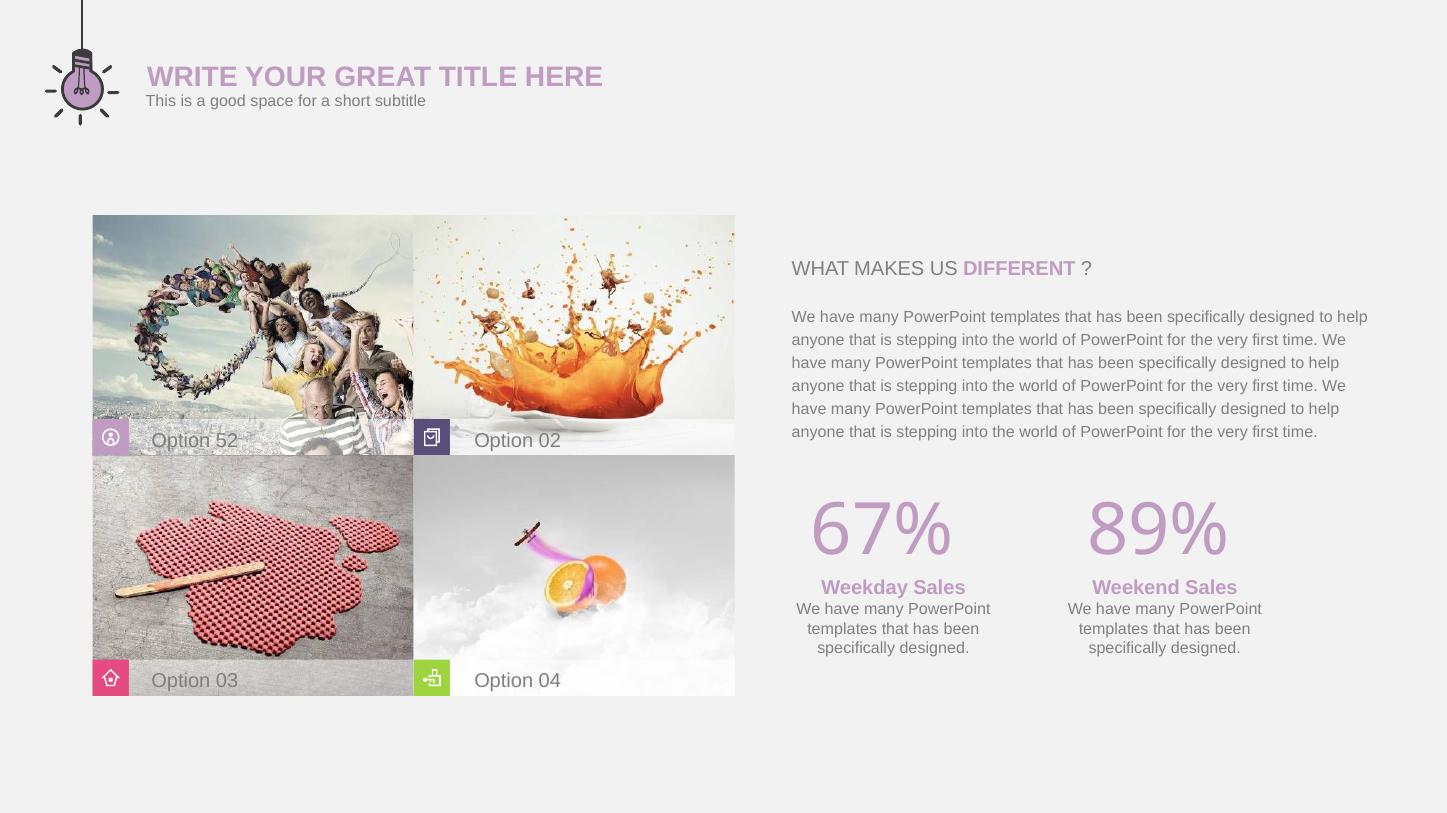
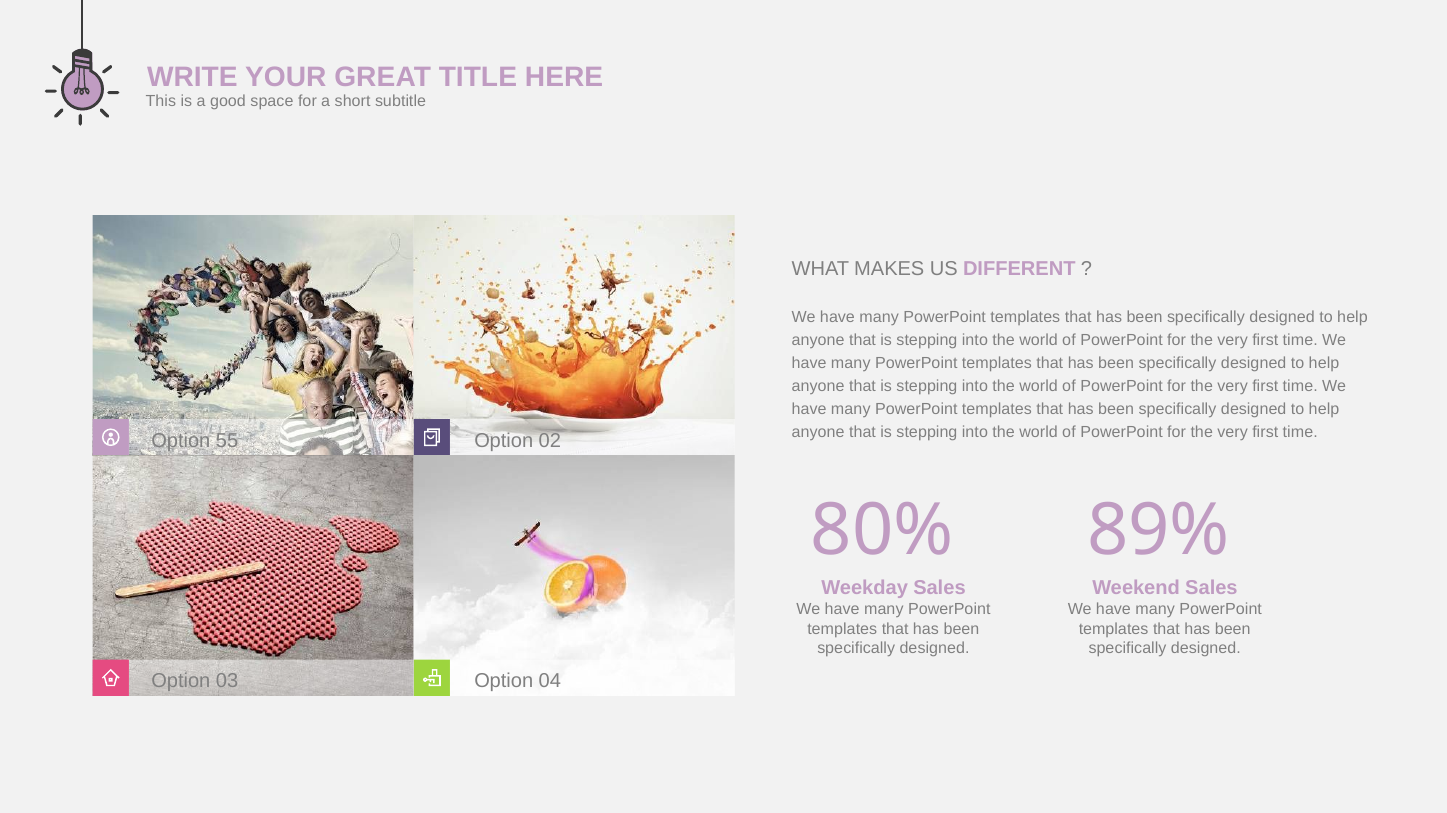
52: 52 -> 55 (227, 441)
67%: 67% -> 80% (882, 531)
